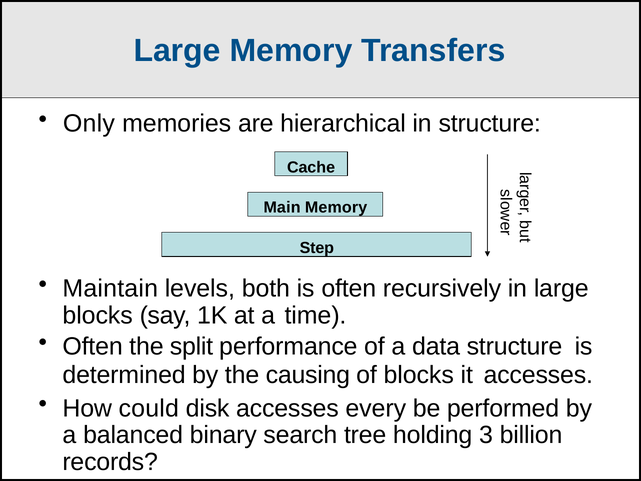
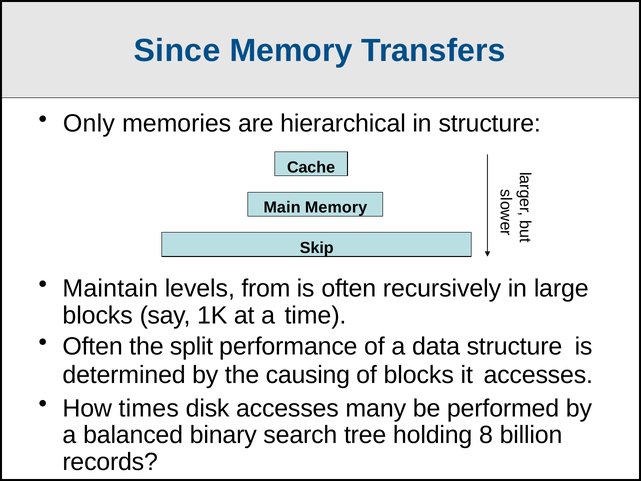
Large: Large -> Since (177, 50)
Step: Step -> Skip (317, 248)
both: both -> from (266, 288)
could: could -> times (149, 408)
every: every -> many (376, 408)
3: 3 -> 8 (486, 435)
